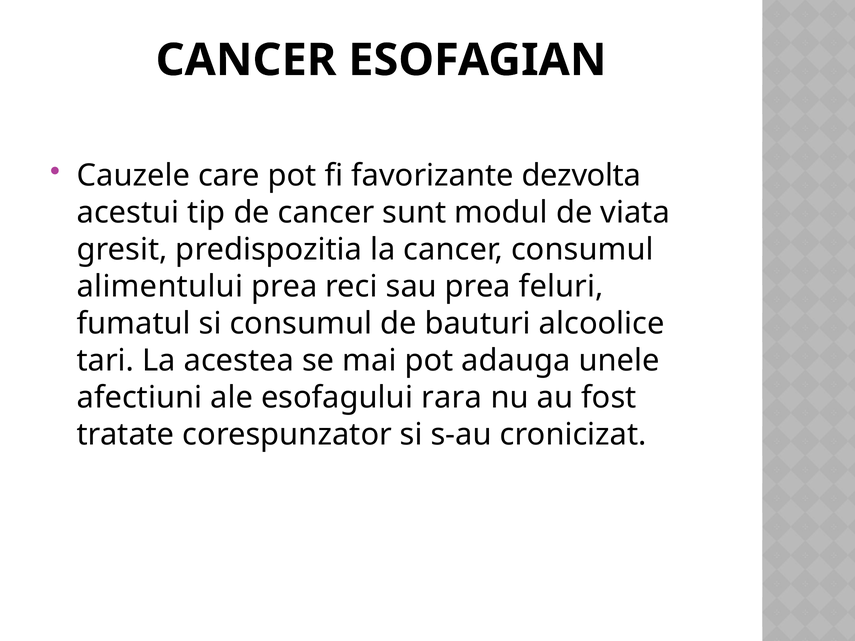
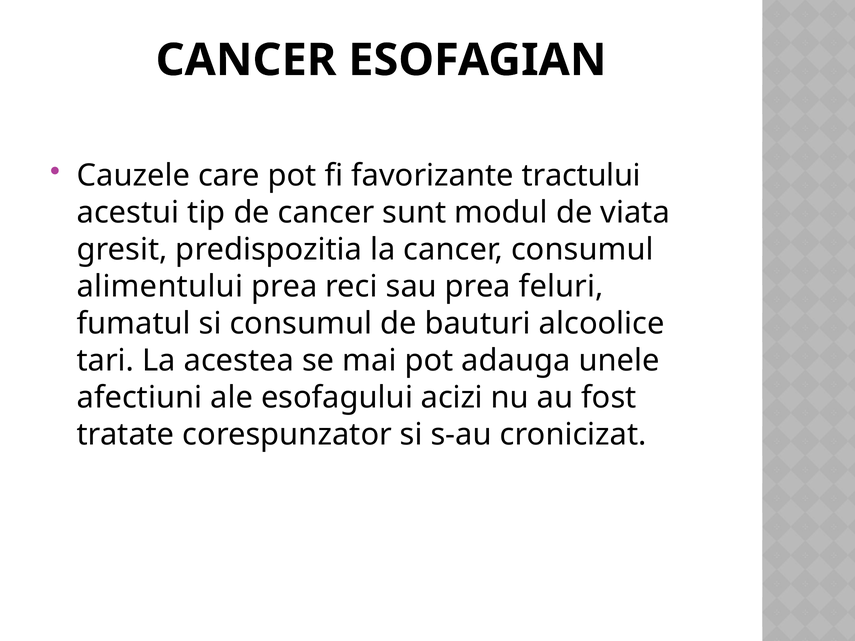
dezvolta: dezvolta -> tractului (581, 175)
rara: rara -> acizi (452, 398)
